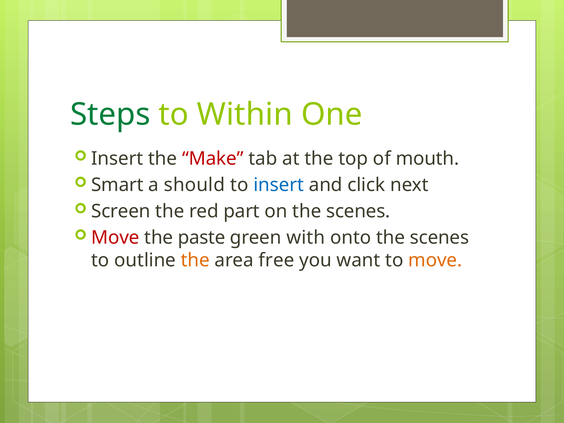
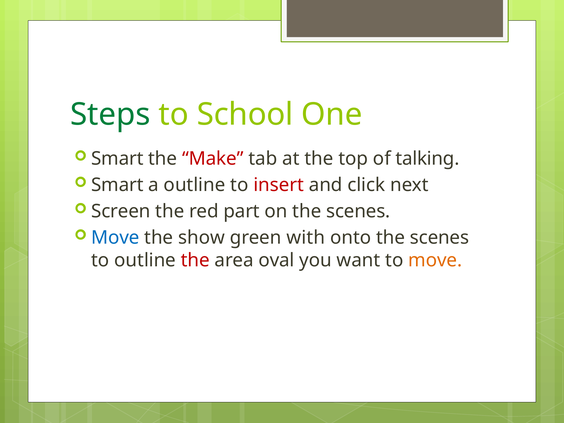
Within: Within -> School (245, 114)
Insert: Insert -> Smart (117, 159)
mouth: mouth -> talking (427, 159)
a should: should -> outline (195, 185)
insert colour: blue -> red (279, 185)
Move colour: red -> blue (115, 238)
paste: paste -> show (202, 238)
the colour: orange -> red (195, 260)
free: free -> oval (277, 260)
